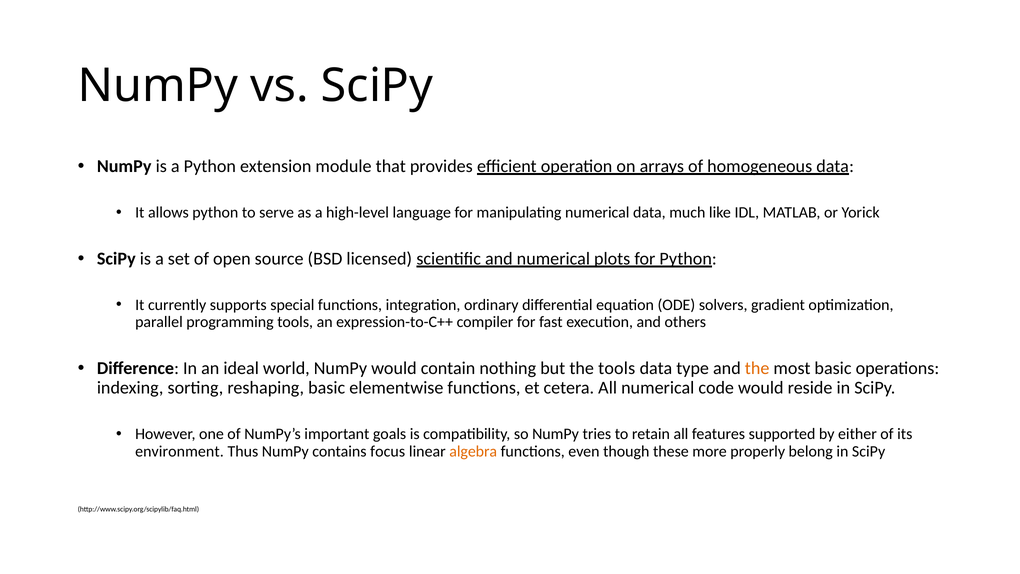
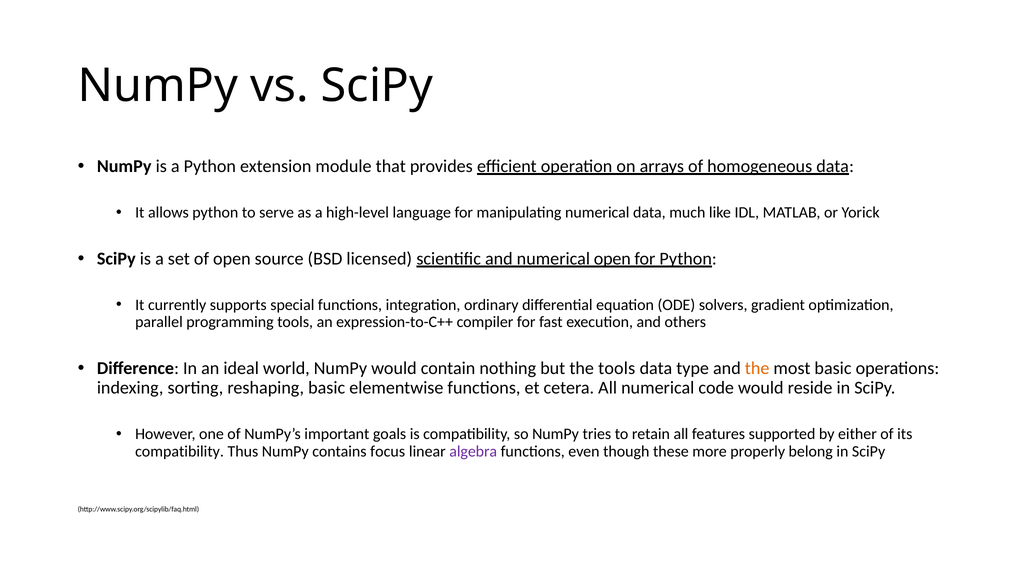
numerical plots: plots -> open (612, 259)
environment: environment -> compatibility (180, 451)
algebra colour: orange -> purple (473, 451)
